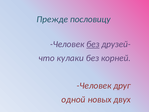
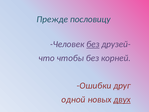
кулаки: кулаки -> чтобы (70, 58)
Человек: Человек -> Ошибки (94, 85)
двух underline: none -> present (122, 99)
